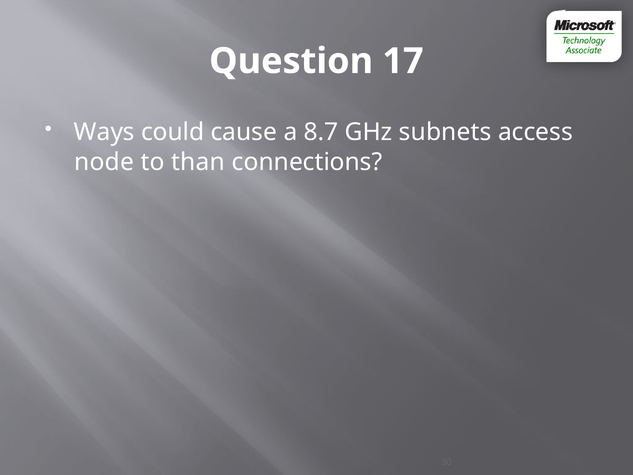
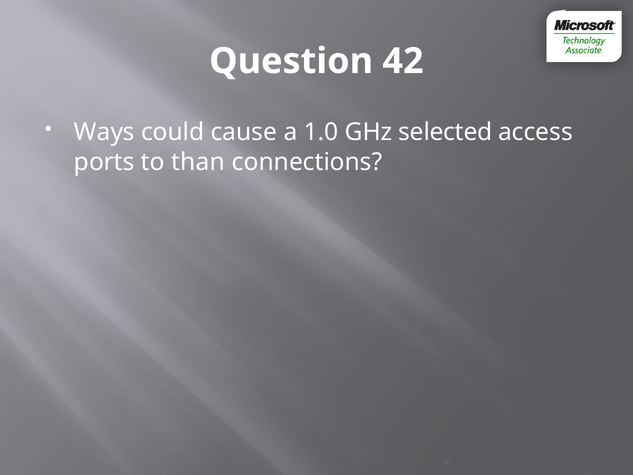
17: 17 -> 42 (403, 61)
8.7: 8.7 -> 1.0 (321, 132)
subnets: subnets -> selected (445, 132)
node: node -> ports (104, 162)
